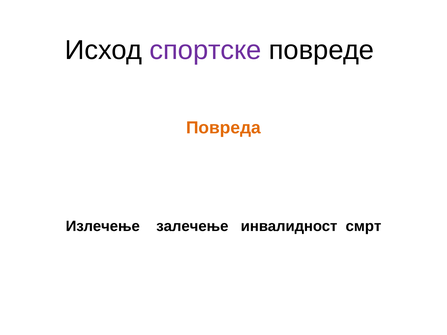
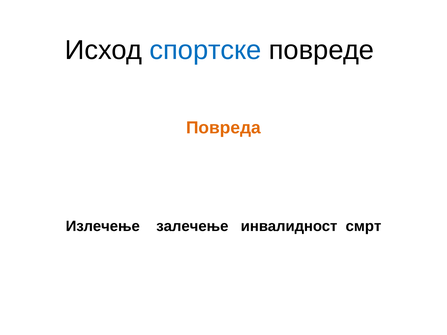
спортске colour: purple -> blue (205, 50)
